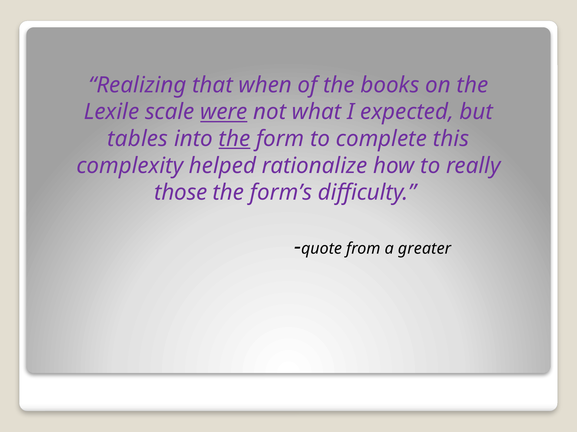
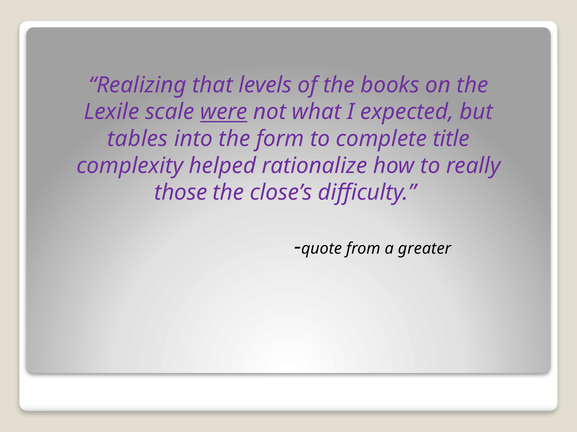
when: when -> levels (265, 85)
the underline: present -> none (234, 139)
this: this -> title (451, 139)
form’s: form’s -> close’s (281, 193)
